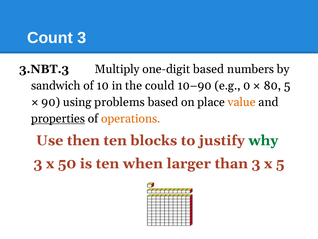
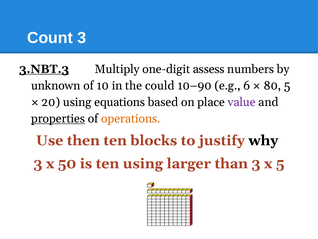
3.NBT.3 underline: none -> present (44, 69)
one-digit based: based -> assess (209, 69)
sandwich: sandwich -> unknown (56, 85)
0: 0 -> 6 (247, 85)
90: 90 -> 20 (51, 102)
problems: problems -> equations (120, 102)
value colour: orange -> purple (242, 102)
why colour: green -> black (263, 140)
ten when: when -> using (143, 163)
